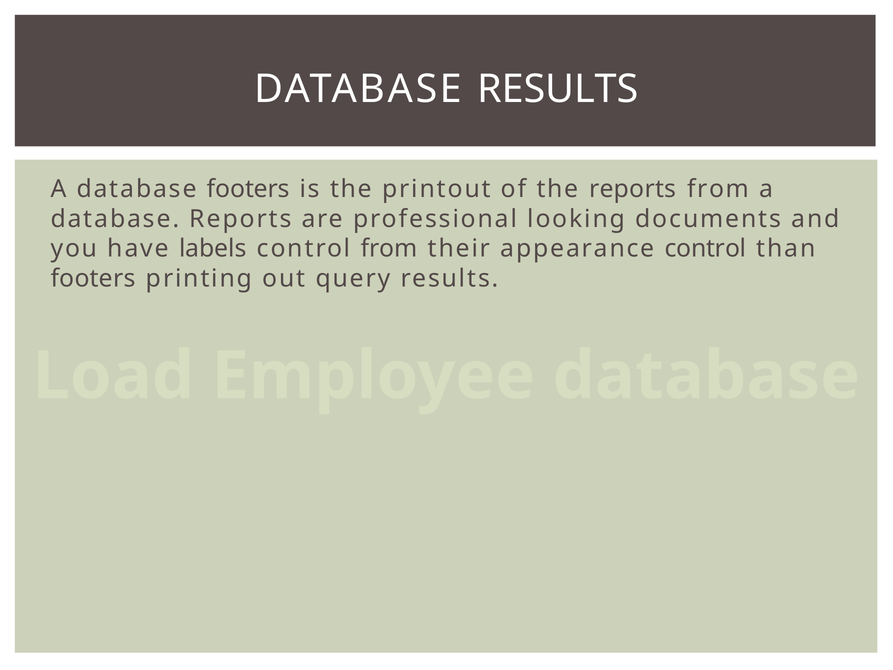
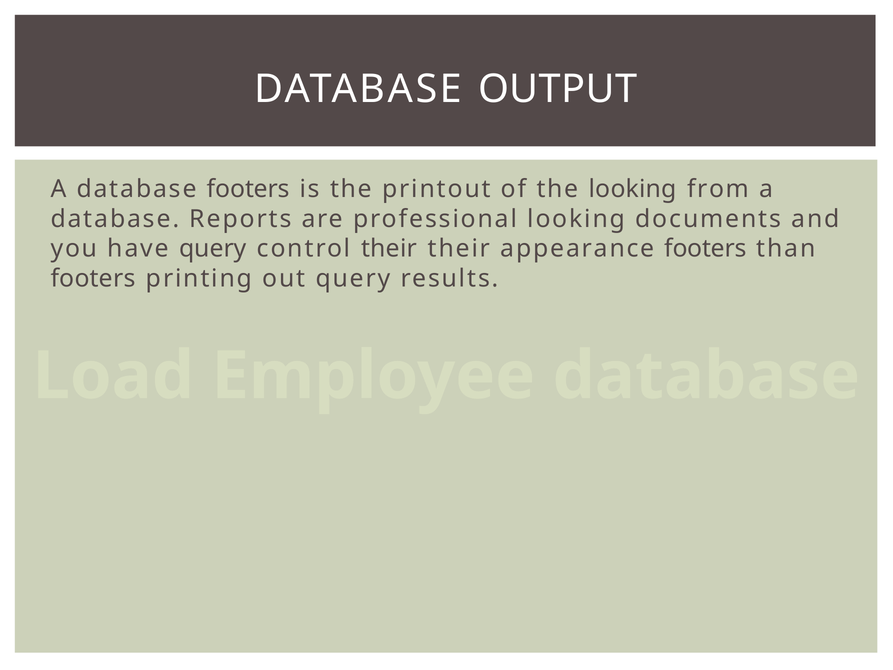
DATABASE RESULTS: RESULTS -> OUTPUT (558, 89)
the reports: reports -> looking (633, 189)
have labels: labels -> query (213, 249)
control from: from -> their (389, 249)
appearance control: control -> footers (705, 249)
